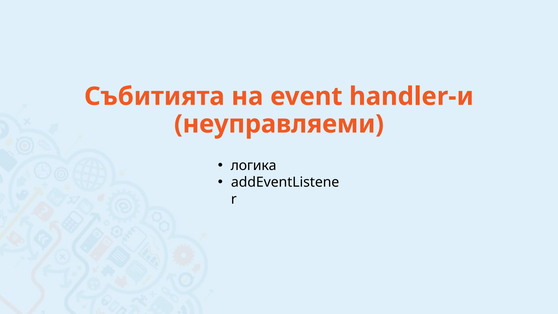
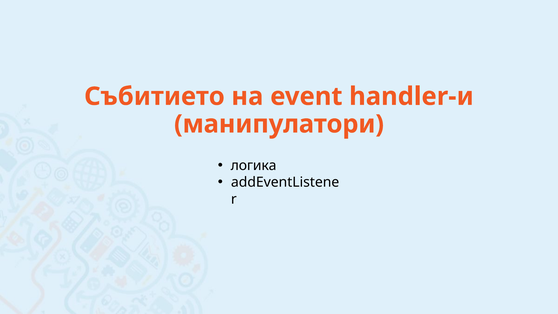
Събитията: Събитията -> Събитието (154, 96)
неуправляеми: неуправляеми -> манипулатори (279, 124)
